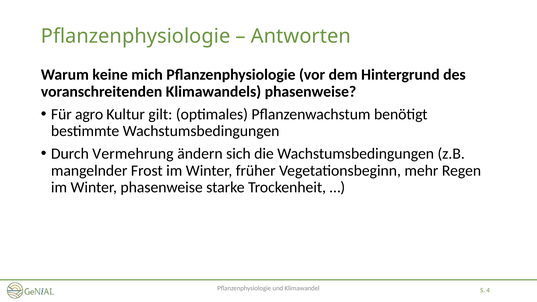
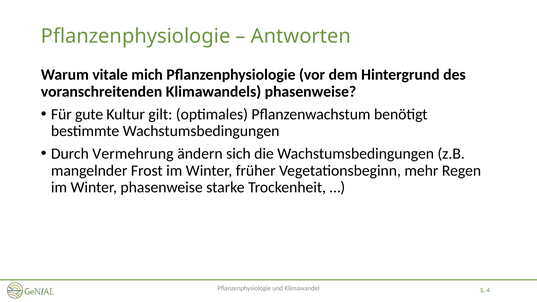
keine: keine -> vitale (110, 75)
agro: agro -> gute (89, 114)
